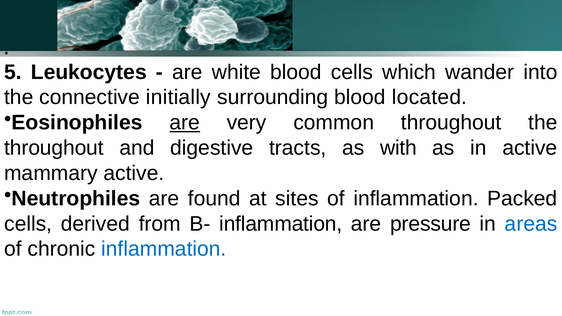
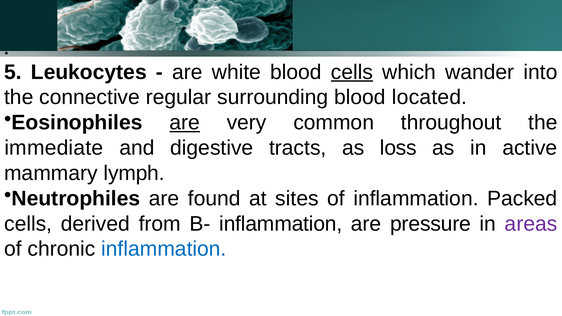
cells underline: none -> present (352, 72)
initially: initially -> regular (179, 97)
throughout: throughout -> immediate (54, 148)
with: with -> loss (398, 148)
mammary active: active -> lymph (134, 173)
areas colour: blue -> purple (531, 224)
